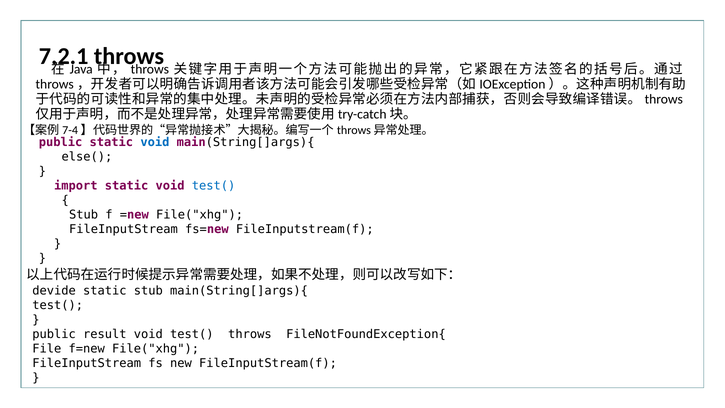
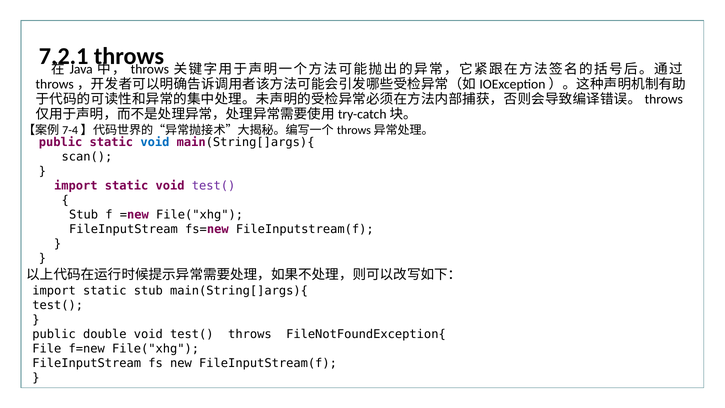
else(: else( -> scan( (87, 157)
test( colour: blue -> purple (214, 186)
devide: devide -> import (54, 291)
result: result -> double (105, 334)
